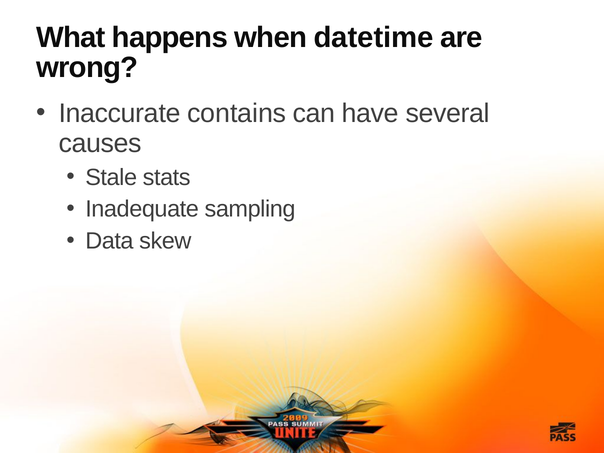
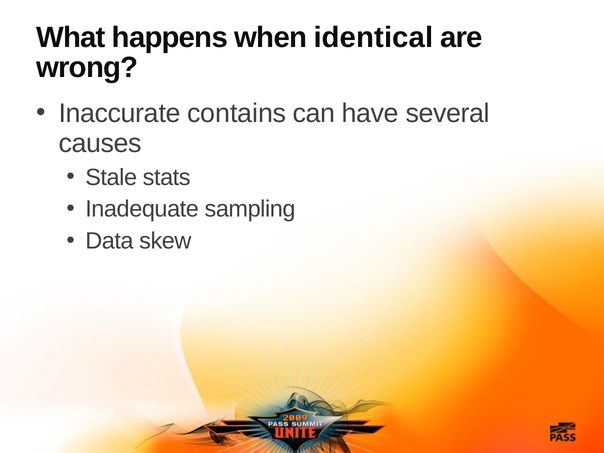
datetime: datetime -> identical (374, 38)
